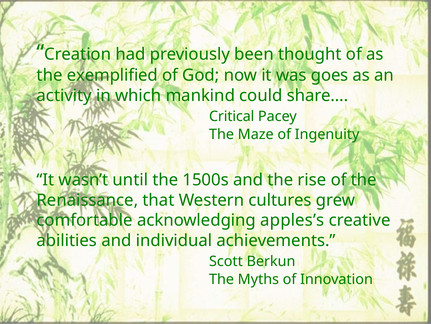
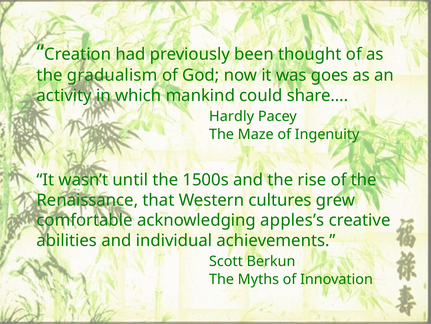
exemplified: exemplified -> gradualism (112, 75)
Critical: Critical -> Hardly (232, 116)
